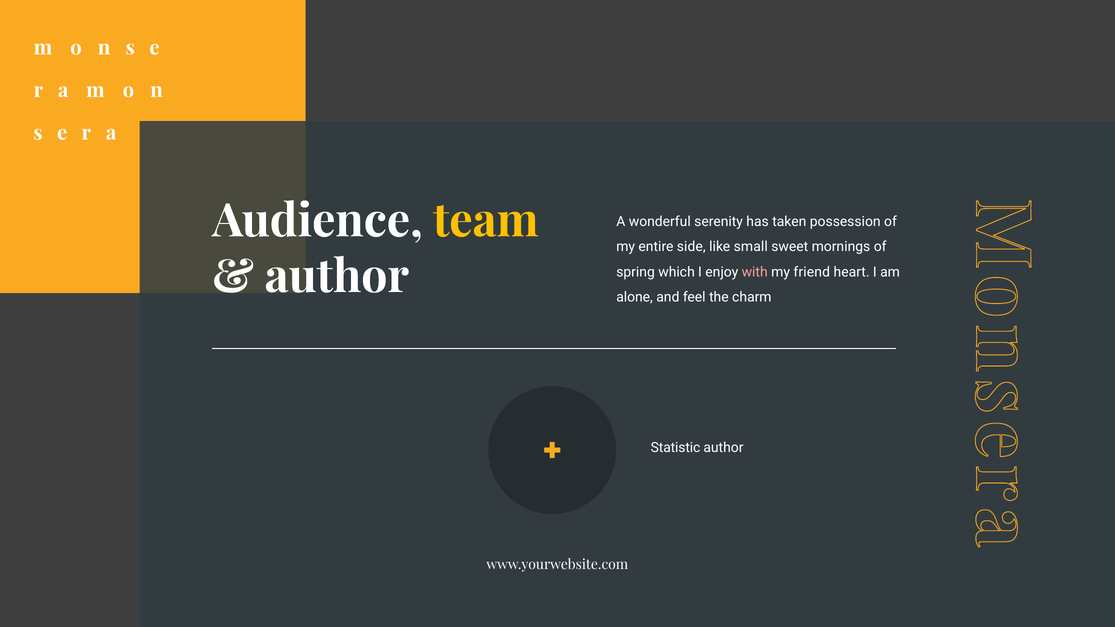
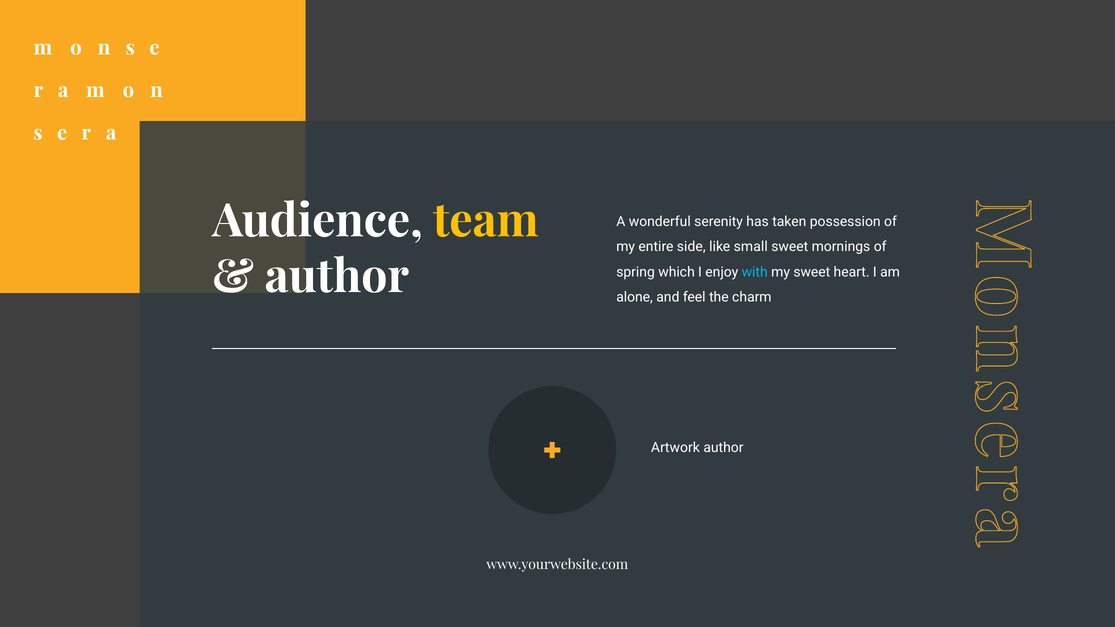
with colour: pink -> light blue (755, 272)
my friend: friend -> sweet (812, 272)
Statistic: Statistic -> Artwork (675, 448)
